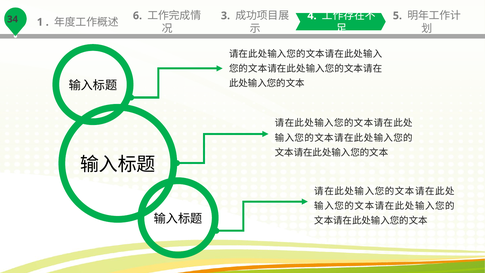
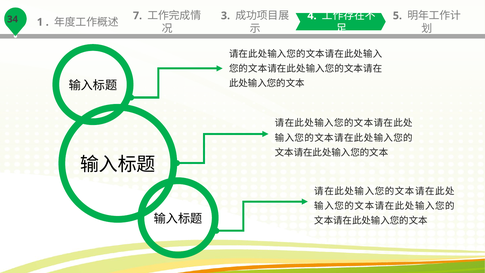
6: 6 -> 7 (137, 16)
